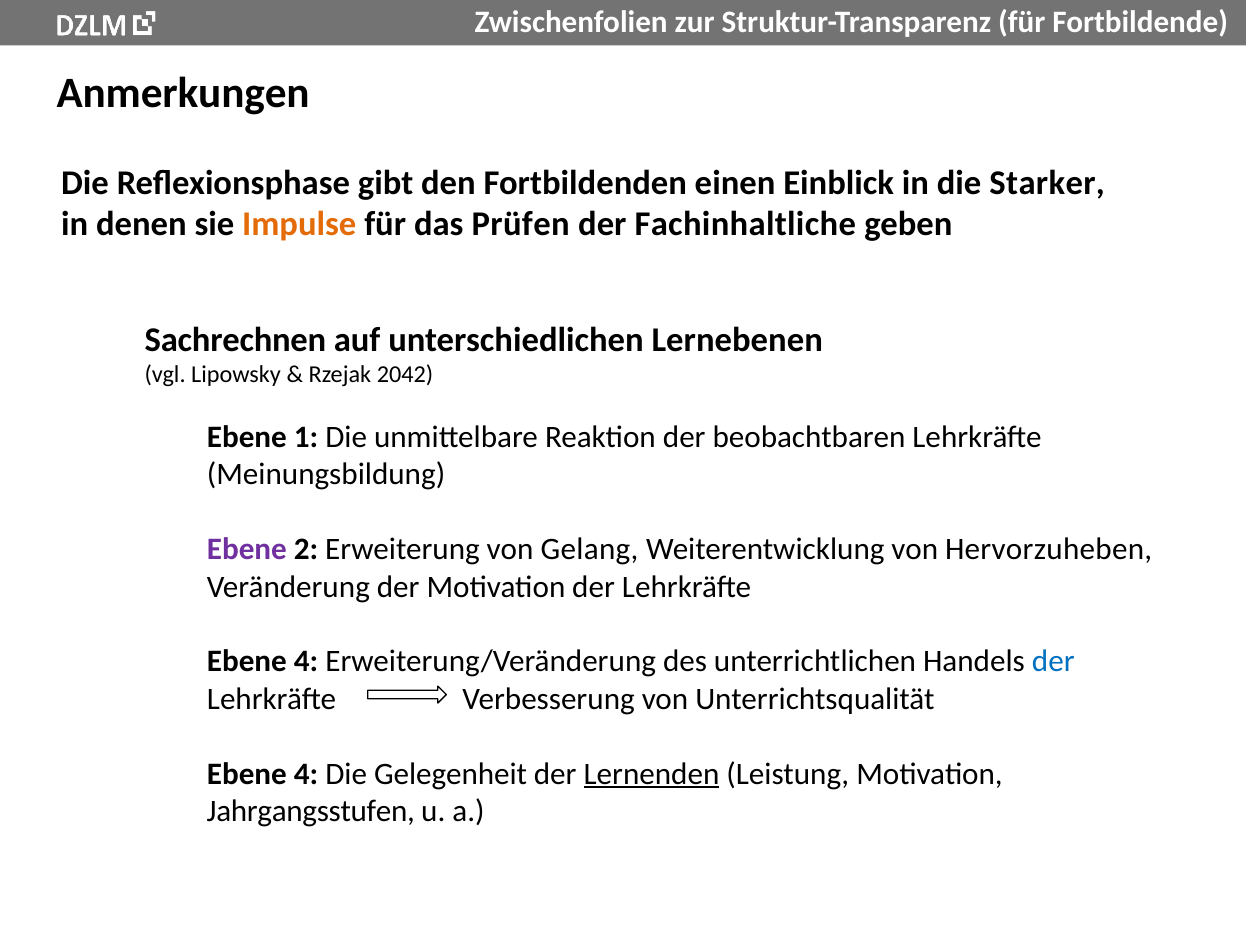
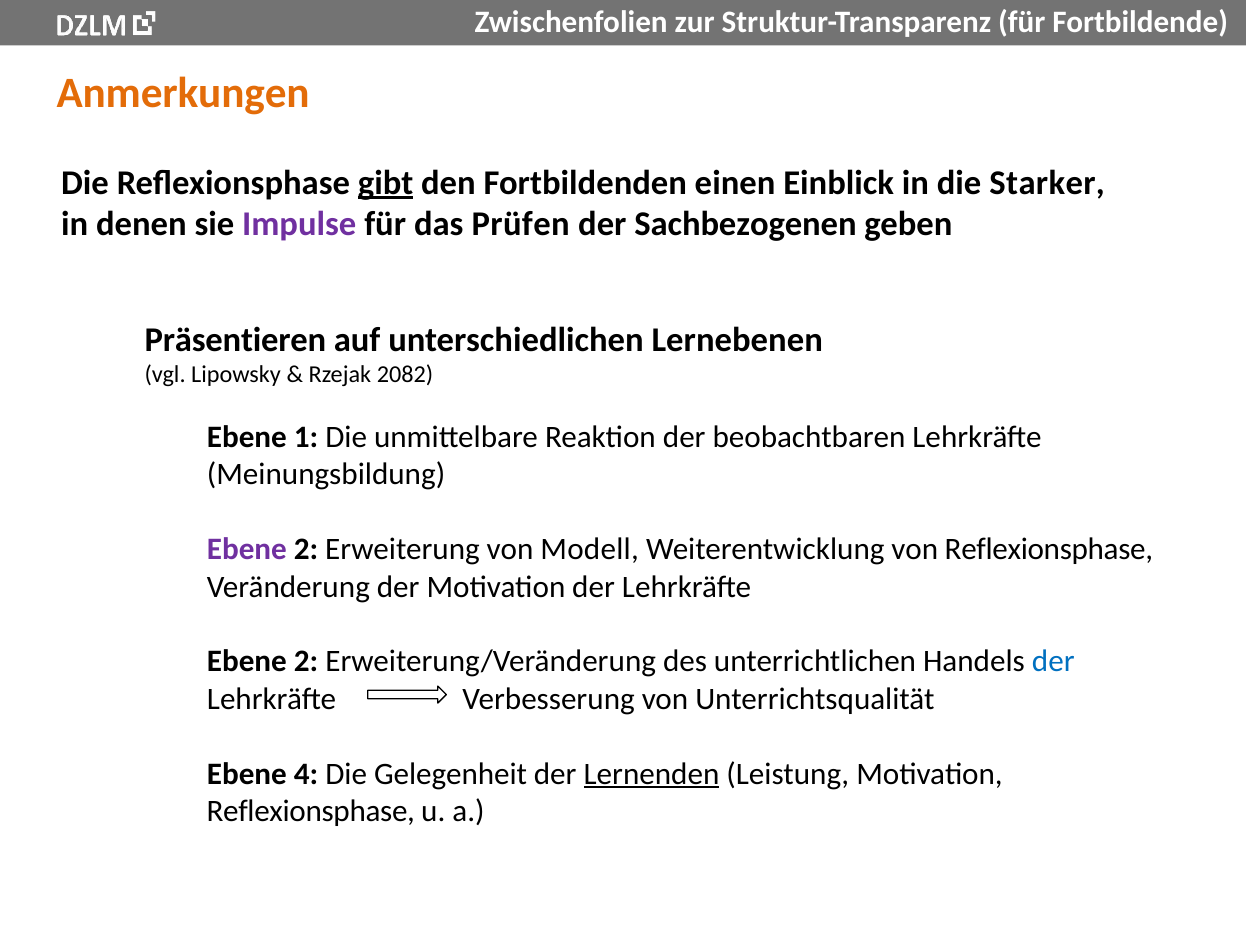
Anmerkungen colour: black -> orange (183, 93)
gibt underline: none -> present (386, 183)
Impulse colour: orange -> purple (299, 224)
Fachinhaltliche: Fachinhaltliche -> Sachbezogenen (745, 224)
Sachrechnen: Sachrechnen -> Präsentieren (235, 340)
2042: 2042 -> 2082 (405, 374)
Gelang: Gelang -> Modell (590, 549)
von Hervorzuheben: Hervorzuheben -> Reflexionsphase (1049, 549)
4: 4 -> 2 (306, 661)
Jahrgangsstufen: Jahrgangsstufen -> Reflexionsphase (311, 811)
